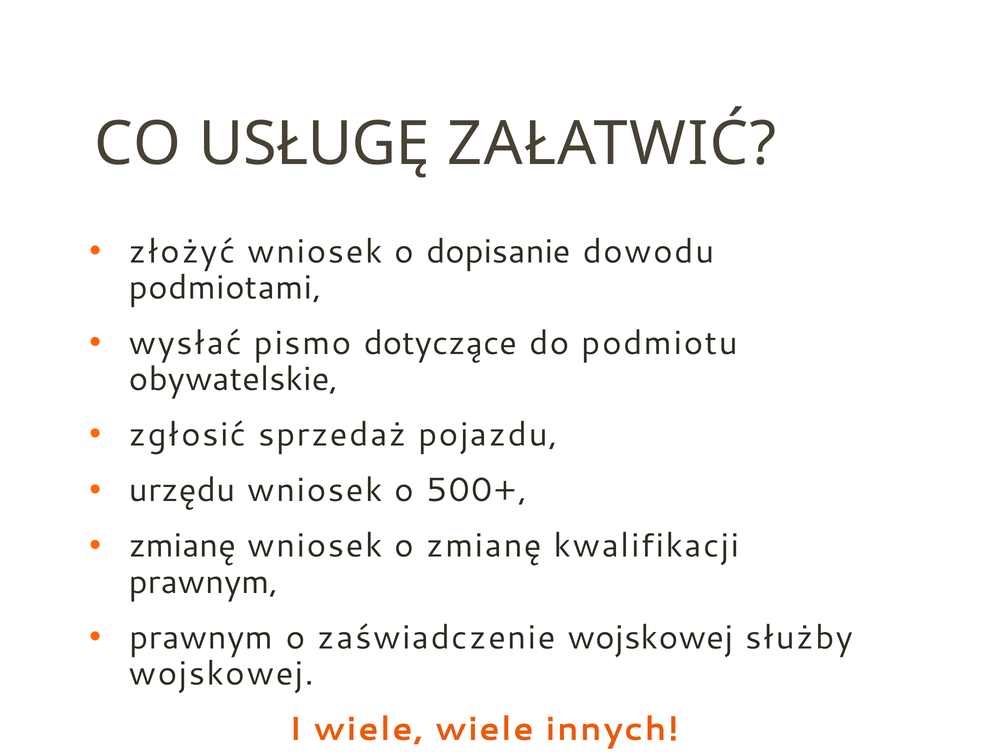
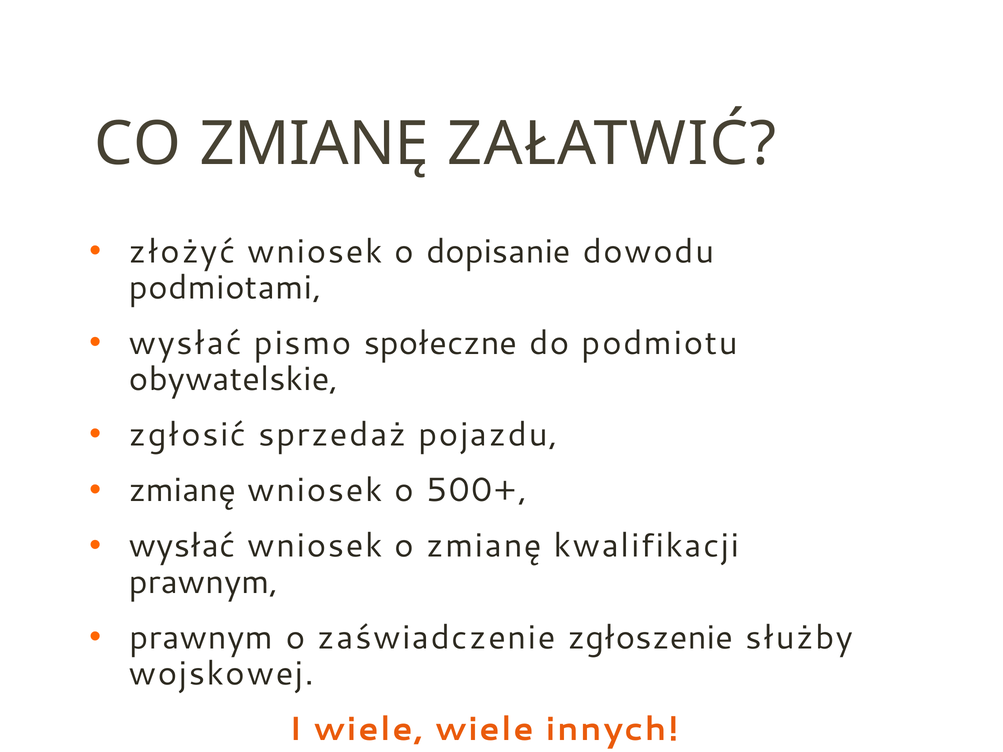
CO USŁUGĘ: USŁUGĘ -> ZMIANĘ (314, 144)
dotyczące: dotyczące -> społeczne (441, 343)
urzędu: urzędu -> zmianę (182, 491)
zmianę: zmianę -> wysłać (182, 546)
zaświadczenie wojskowej: wojskowej -> zgłoszenie (651, 638)
